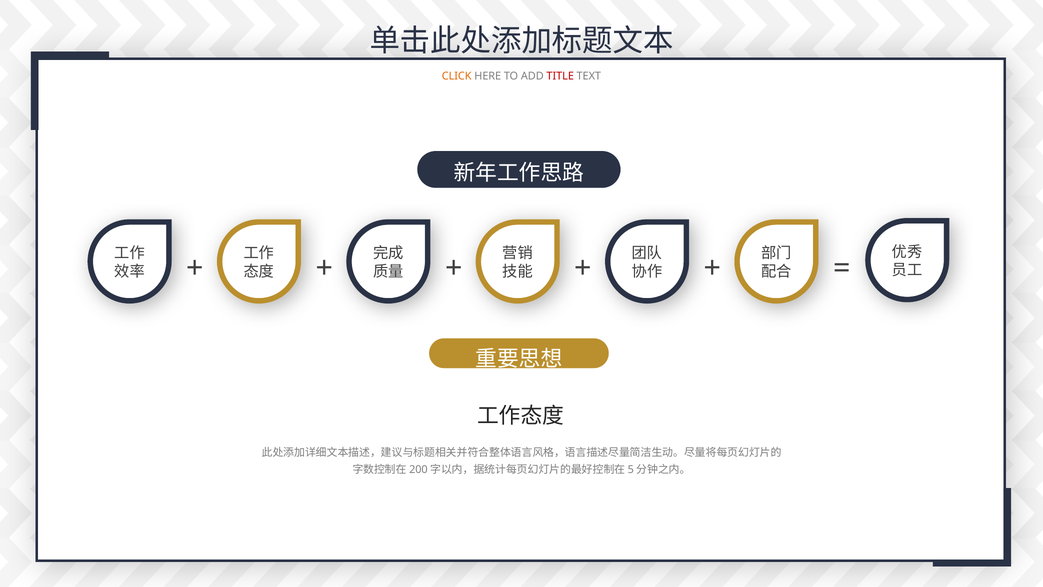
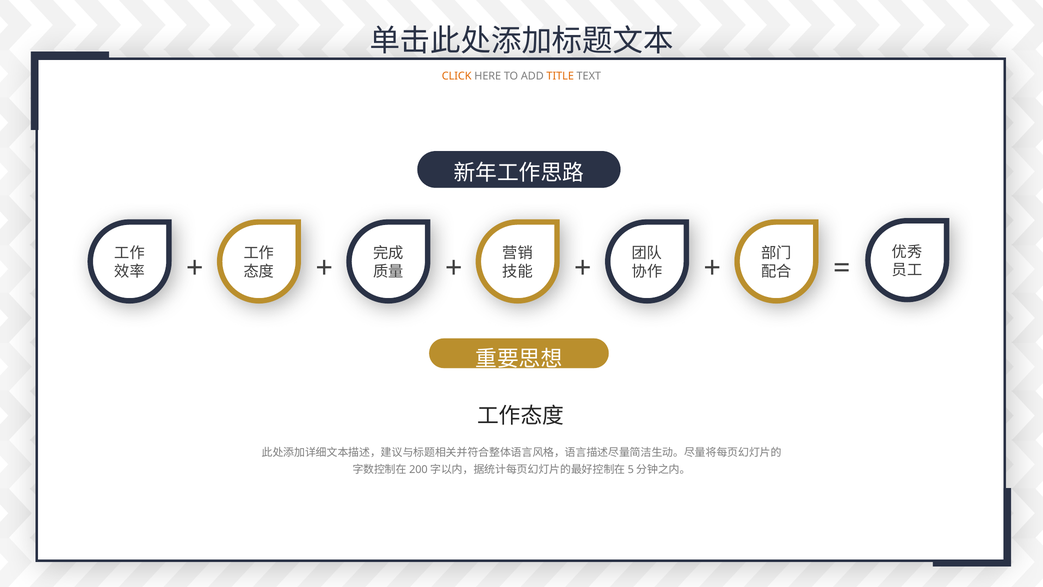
TITLE colour: red -> orange (560, 76)
